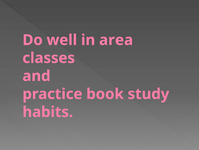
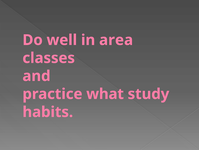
book: book -> what (105, 94)
